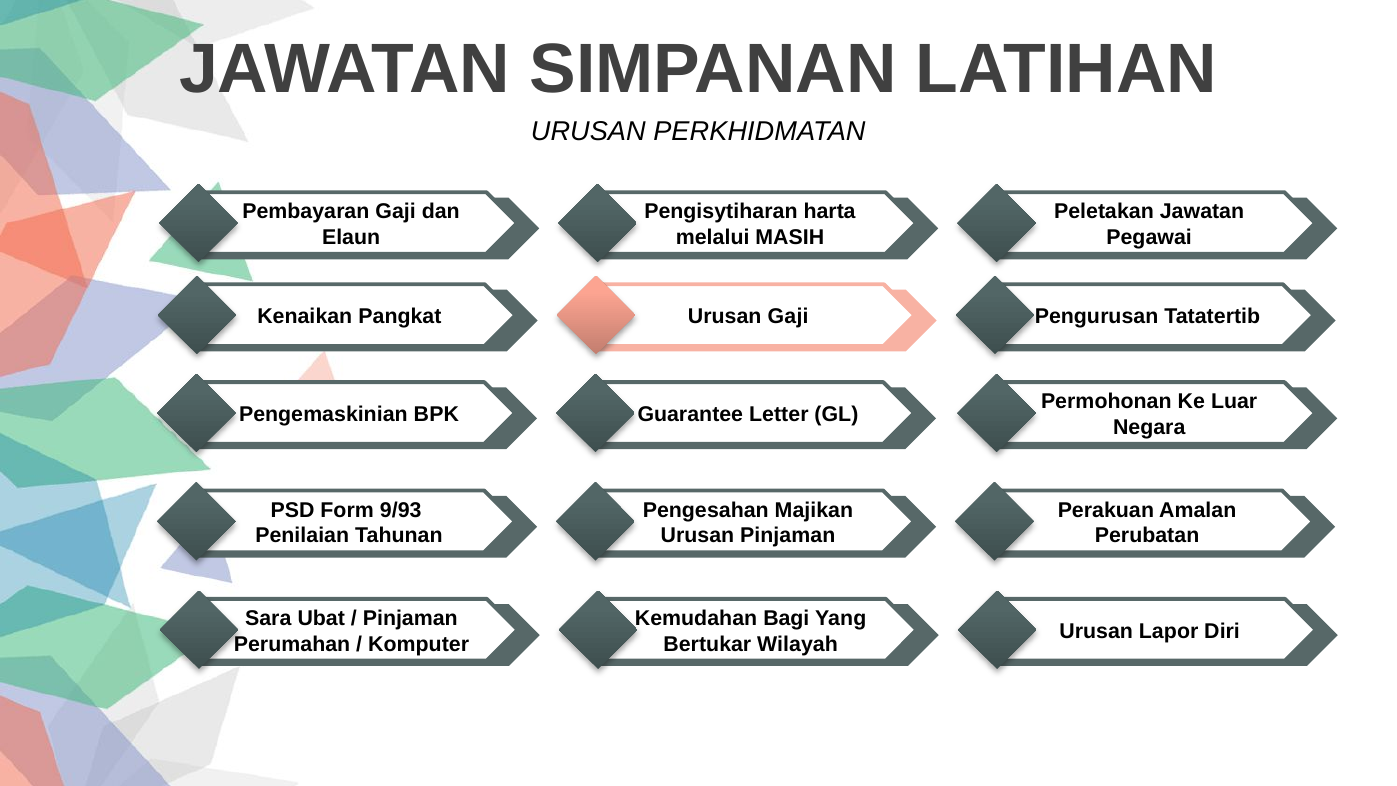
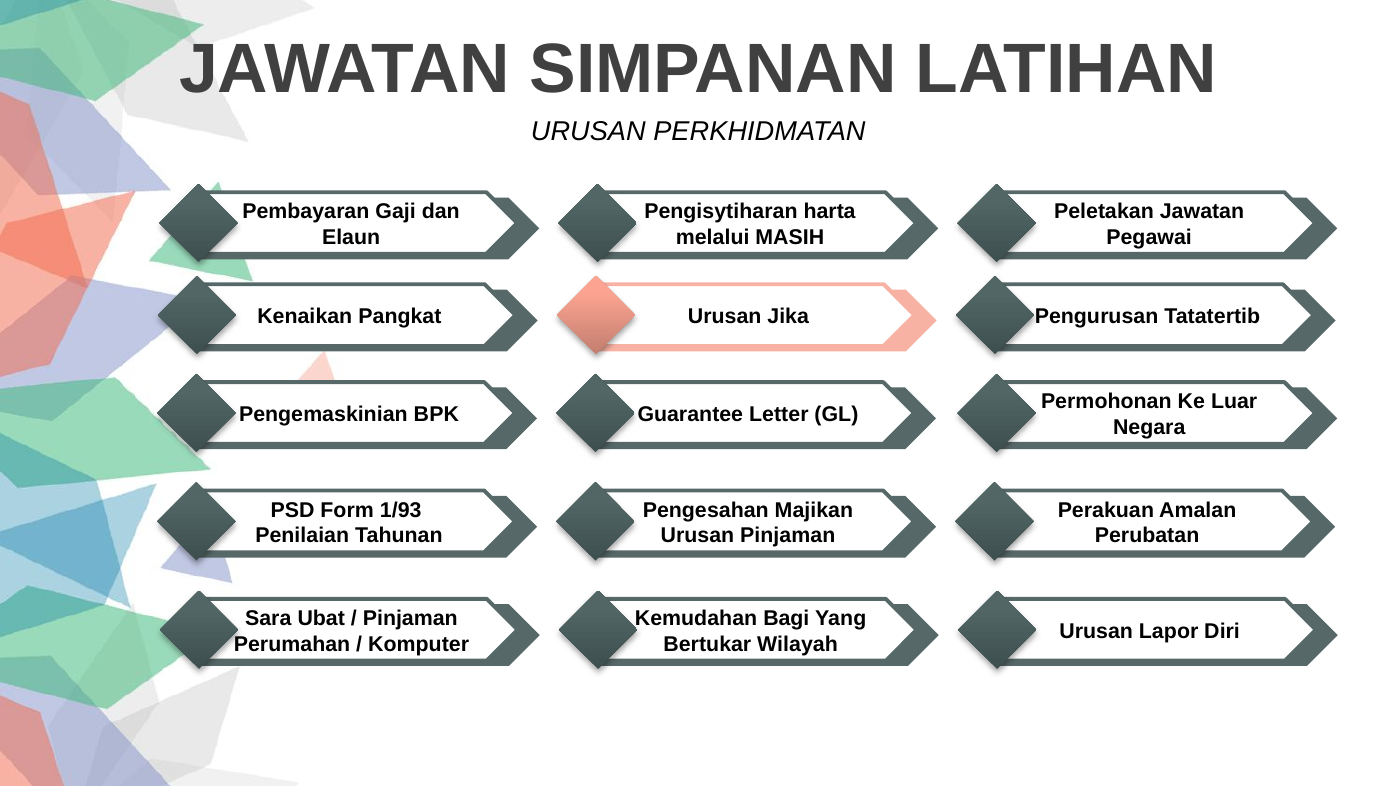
Urusan Gaji: Gaji -> Jika (788, 317)
9/93: 9/93 -> 1/93 (401, 510)
